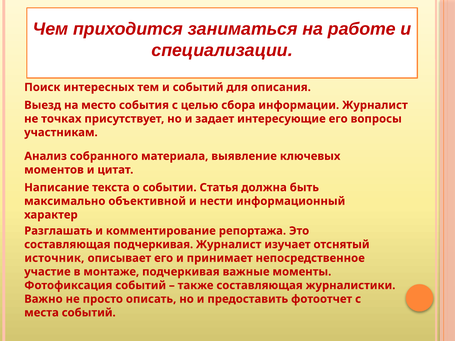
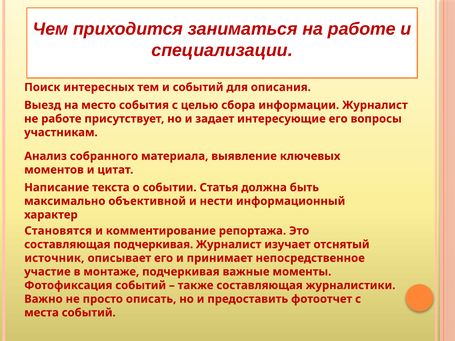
не точках: точках -> работе (61, 119)
Разглашать: Разглашать -> Становятся (58, 231)
